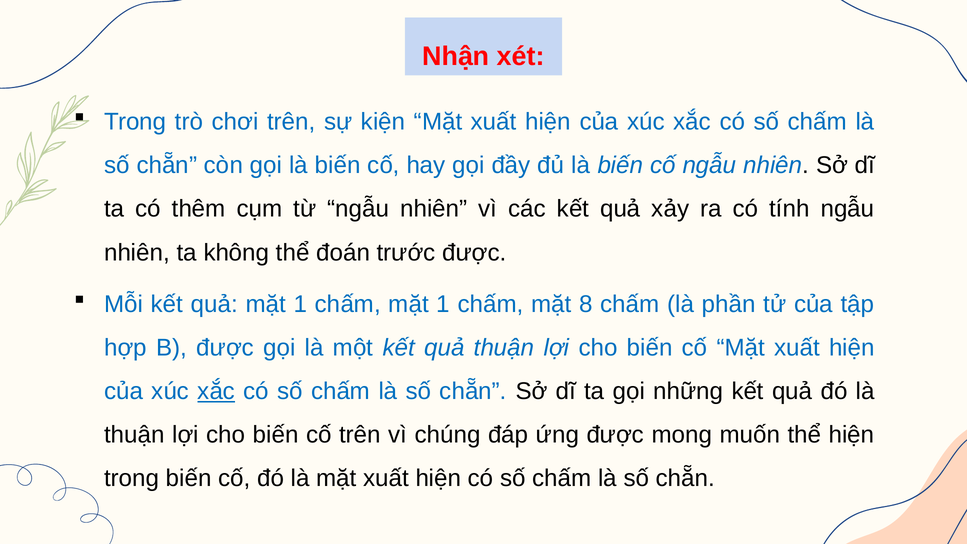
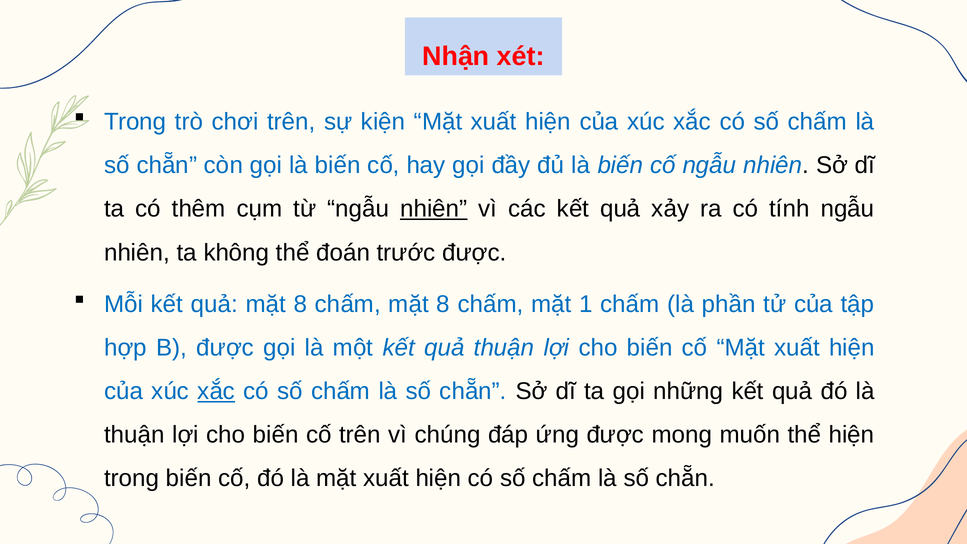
nhiên underline: none -> present (434, 209)
quả mặt 1: 1 -> 8 (300, 304)
chấm mặt 1: 1 -> 8 (443, 304)
8: 8 -> 1 (586, 304)
